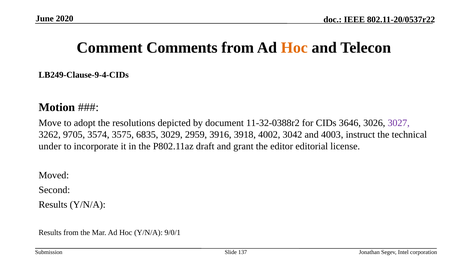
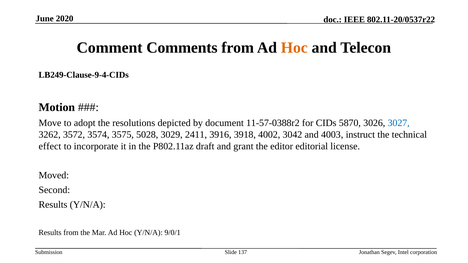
11-32-0388r2: 11-32-0388r2 -> 11-57-0388r2 (273, 123)
3646: 3646 -> 5870 (350, 123)
3027 colour: purple -> blue (399, 123)
9705: 9705 -> 3572 (74, 135)
6835: 6835 -> 5028 (147, 135)
2959: 2959 -> 2411 (196, 135)
under: under -> effect (50, 146)
